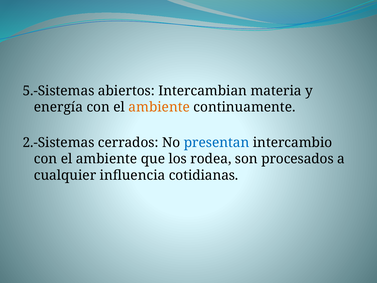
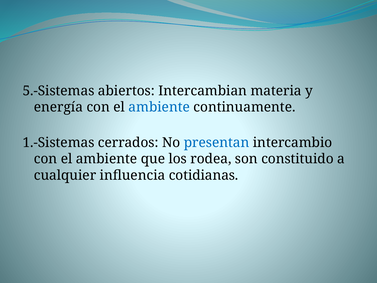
ambiente colour: orange -> blue (159, 107)
2.-Sistemas: 2.-Sistemas -> 1.-Sistemas (58, 142)
procesados: procesados -> constituido (297, 159)
